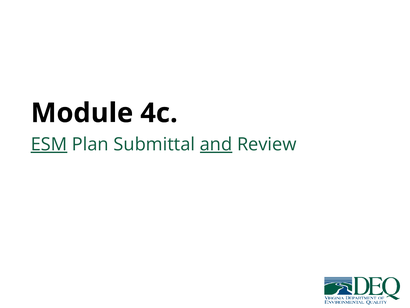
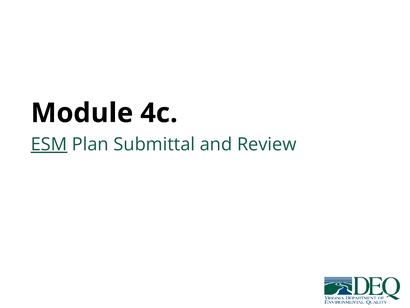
and underline: present -> none (216, 144)
